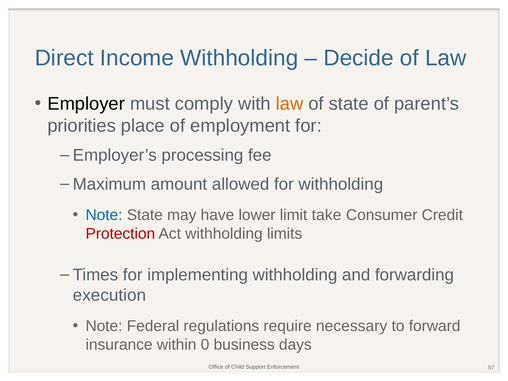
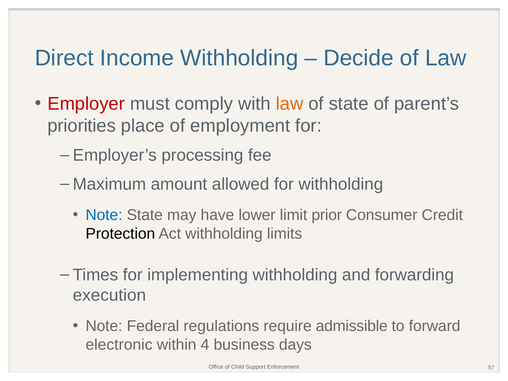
Employer colour: black -> red (86, 104)
take: take -> prior (327, 215)
Protection colour: red -> black (120, 234)
necessary: necessary -> admissible (352, 326)
insurance: insurance -> electronic (119, 345)
0: 0 -> 4 (205, 345)
